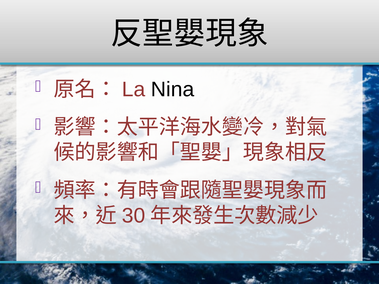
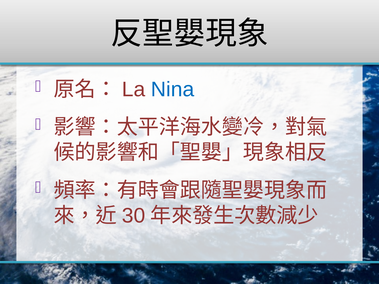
Nina colour: black -> blue (173, 89)
